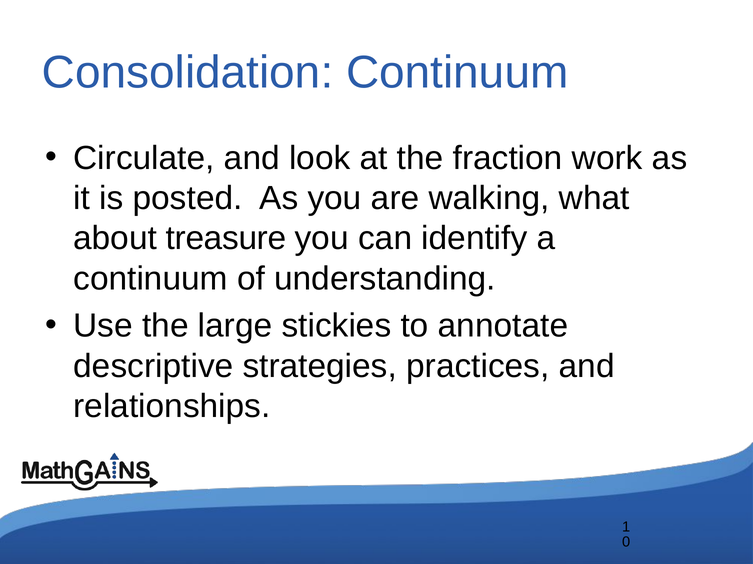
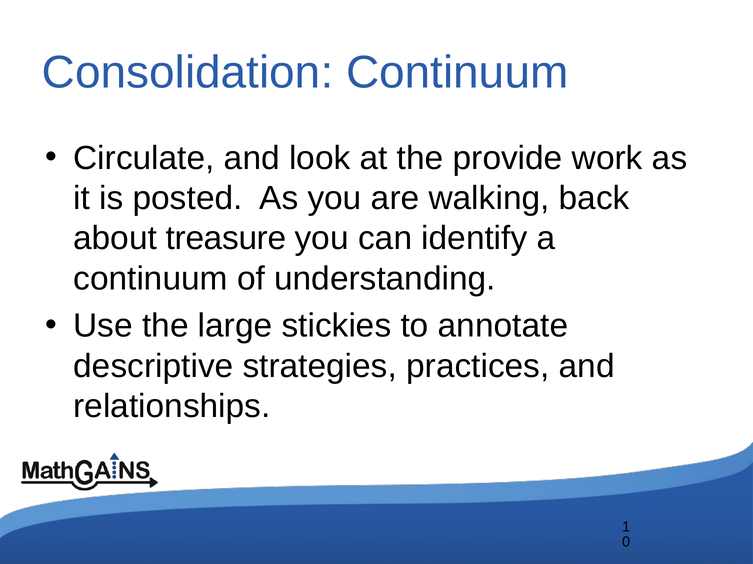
fraction: fraction -> provide (508, 158)
what: what -> back (594, 199)
